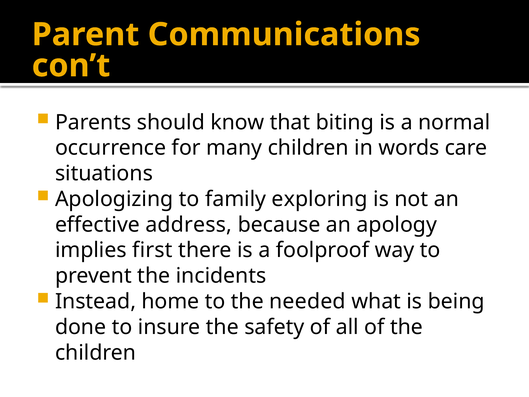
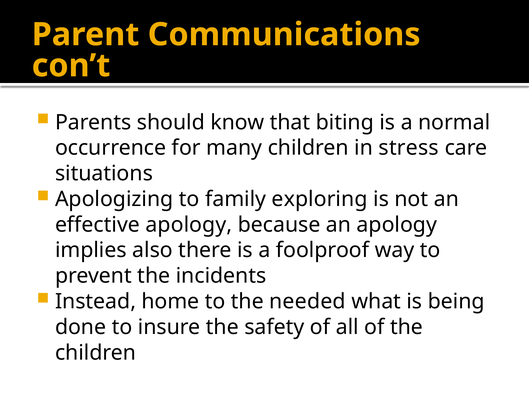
words: words -> stress (409, 148)
effective address: address -> apology (189, 225)
first: first -> also (153, 250)
